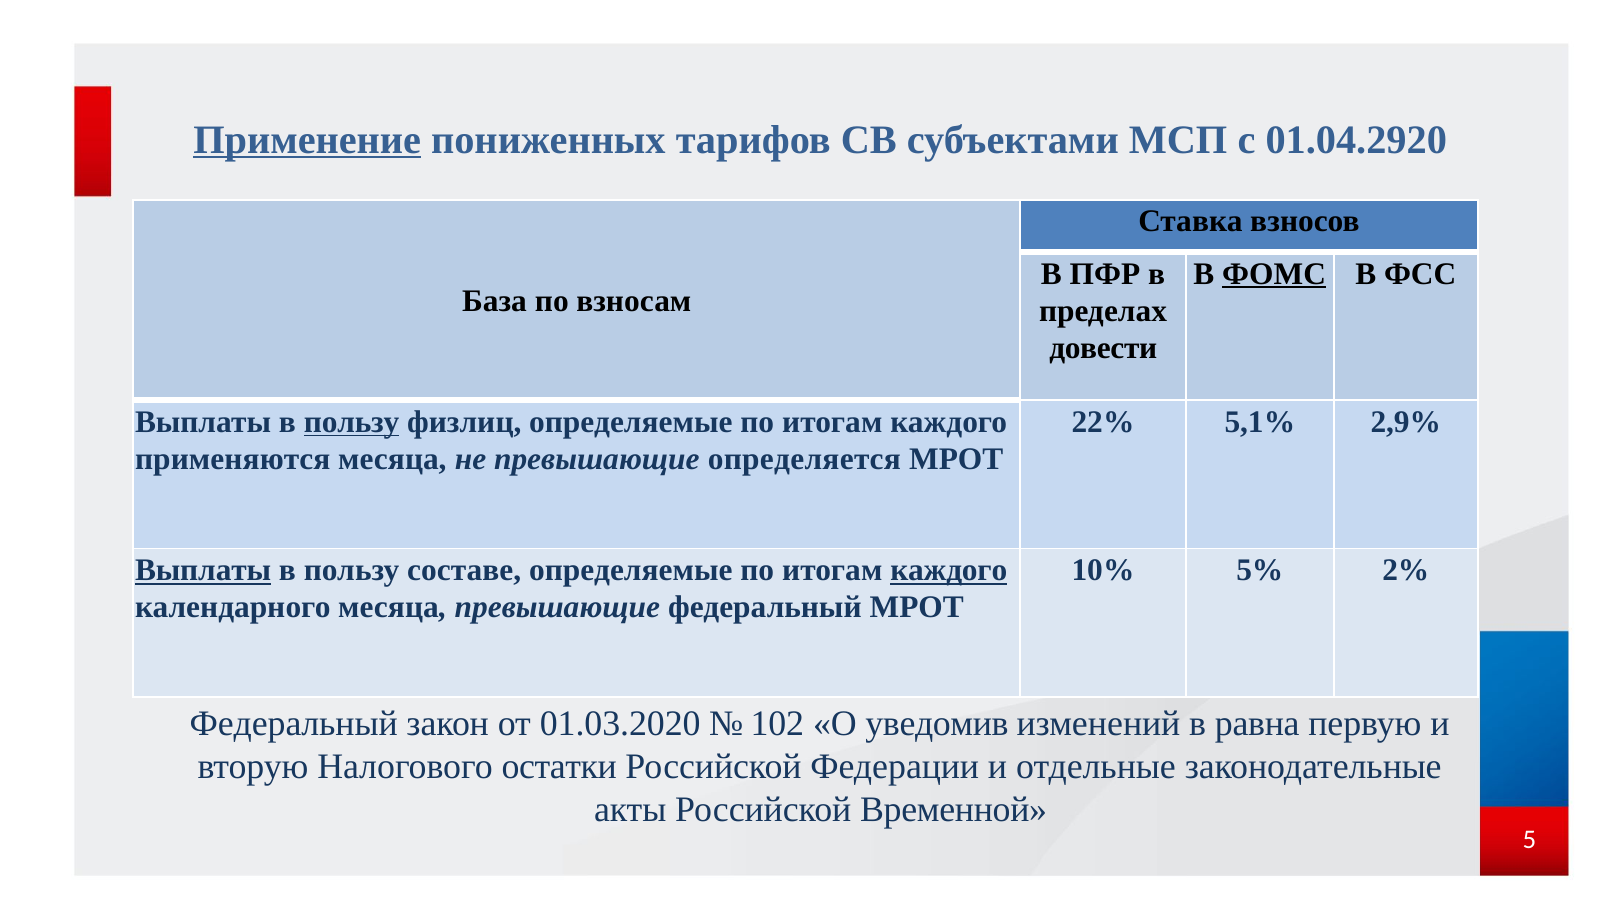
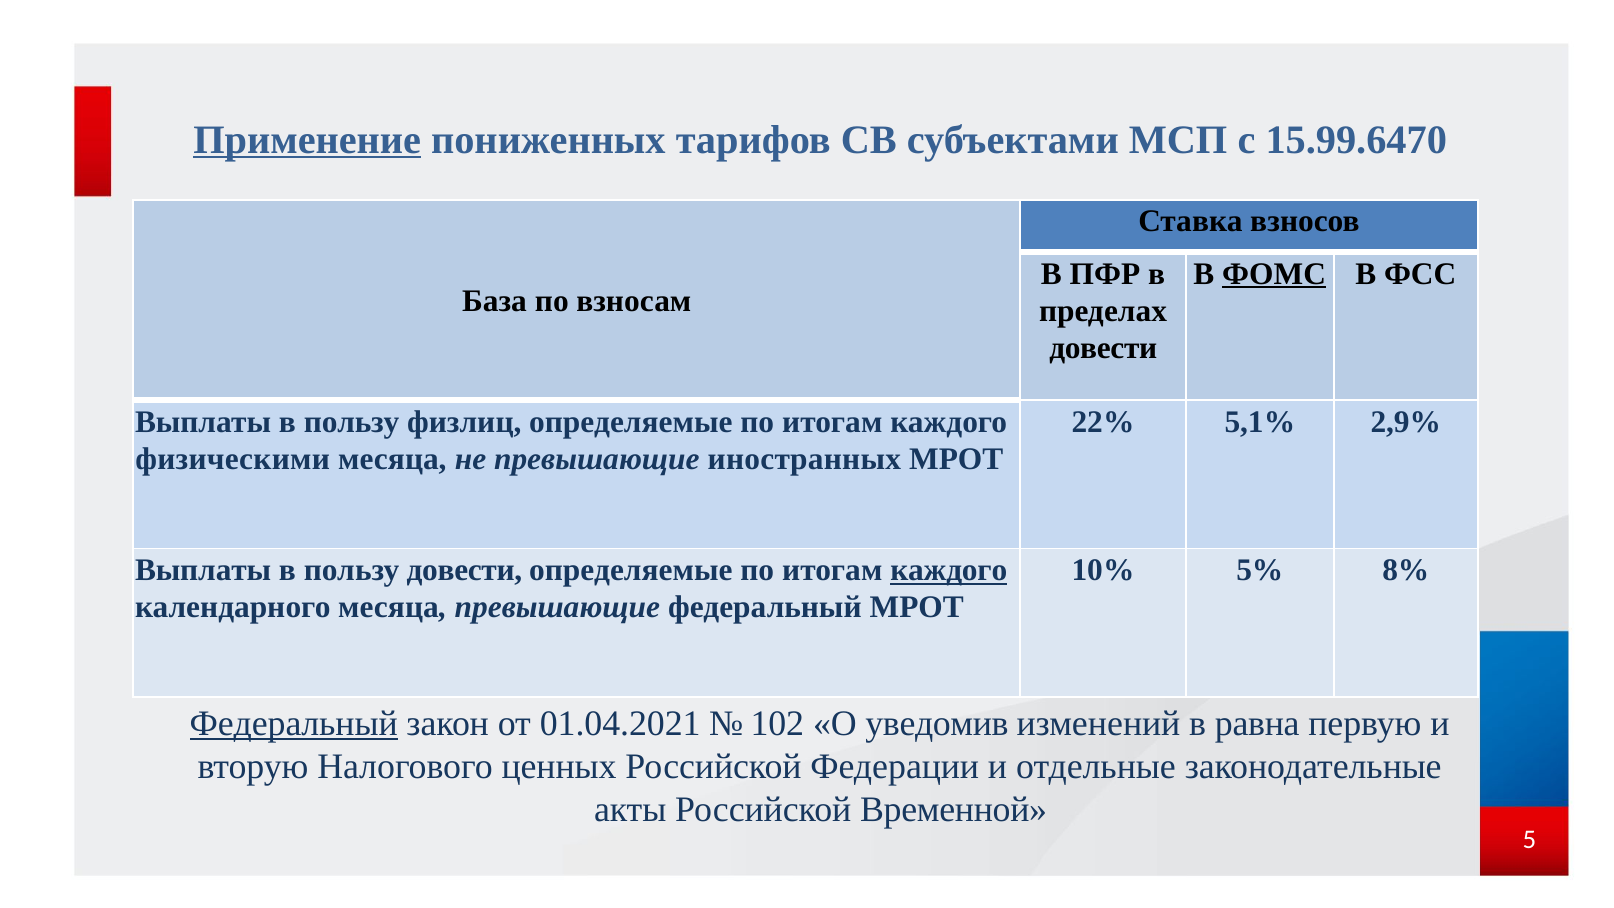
01.04.2920: 01.04.2920 -> 15.99.6470 (1356, 140)
пользу underline: present -> none (352, 422)
применяются: применяются -> физическими (233, 459)
определяется: определяется -> иностранных (804, 459)
Выплаты underline: present -> none (203, 570)
пользу составе: составе -> довести (464, 570)
2%: 2% -> 8% (1406, 570)
Федеральный underline: none -> present (294, 723)
01.03.2020: 01.03.2020 -> 01.04.2021 (620, 723)
остатки: остатки -> ценных (559, 766)
